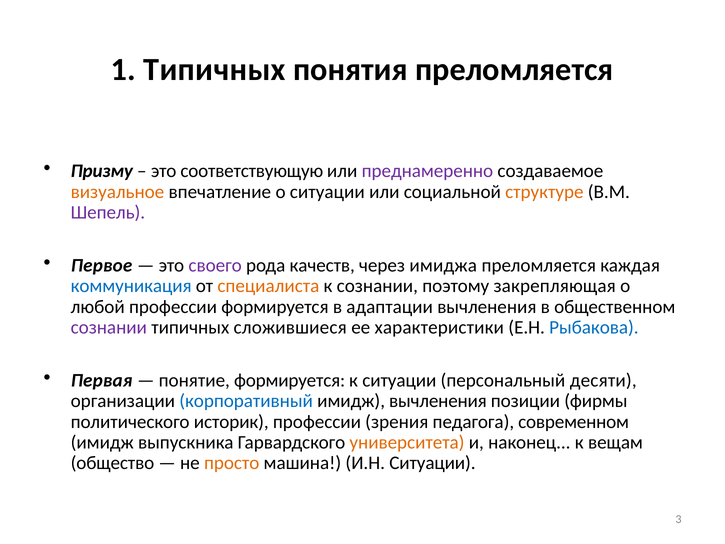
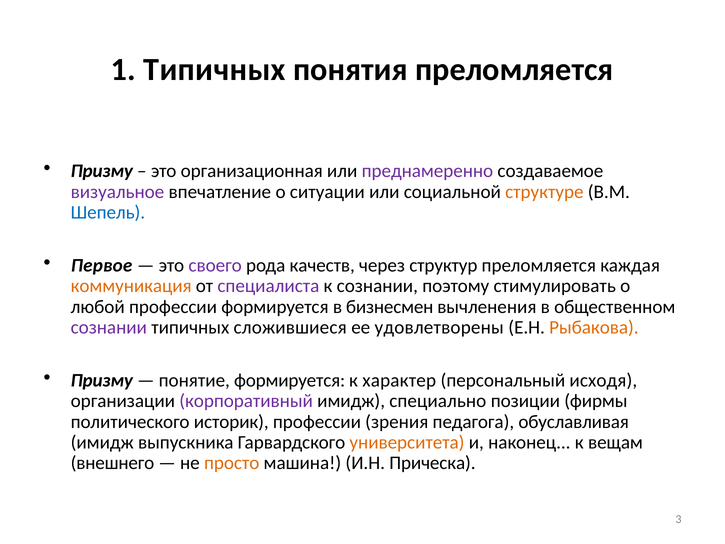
соответствующую: соответствующую -> организационная (252, 171)
визуальное colour: orange -> purple (117, 192)
Шепель colour: purple -> blue (108, 212)
имиджа: имиджа -> структур (443, 265)
коммуникация colour: blue -> orange (131, 286)
специалиста colour: orange -> purple (268, 286)
закрепляющая: закрепляющая -> стимулировать (555, 286)
адаптации: адаптации -> бизнесмен (390, 307)
характеристики: характеристики -> удовлетворены (439, 327)
Рыбакова colour: blue -> orange (594, 327)
Первая: Первая -> Призму (102, 380)
к ситуации: ситуации -> характер (399, 380)
десяти: десяти -> исходя (603, 380)
корпоративный colour: blue -> purple (246, 401)
имидж вычленения: вычленения -> специально (438, 401)
современном: современном -> обуславливая (574, 422)
общество: общество -> внешнего (112, 463)
И.Н Ситуации: Ситуации -> Прическа (432, 463)
